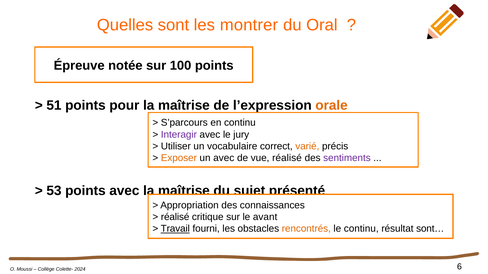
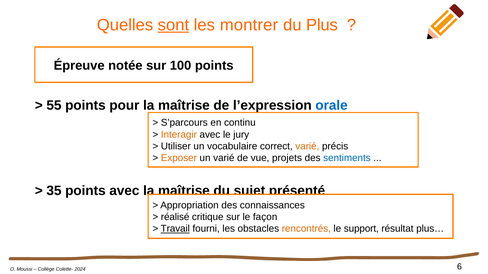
sont underline: none -> present (173, 25)
Oral: Oral -> Plus (322, 25)
51: 51 -> 55 (54, 105)
orale colour: orange -> blue (332, 105)
Interagir colour: purple -> orange (179, 135)
un avec: avec -> varié (224, 158)
vue réalisé: réalisé -> projets (287, 158)
sentiments colour: purple -> blue (347, 158)
53: 53 -> 35 (54, 191)
avant: avant -> façon (265, 217)
le continu: continu -> support (361, 229)
sont…: sont… -> plus… (430, 229)
